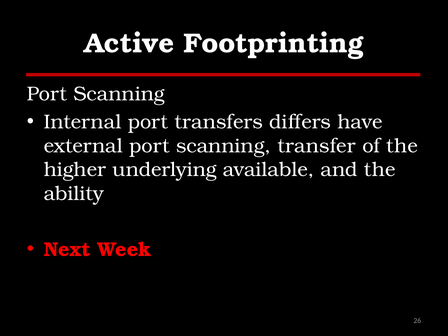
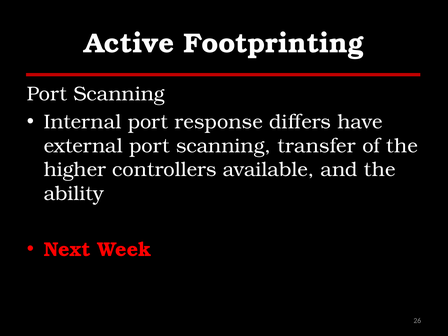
transfers: transfers -> response (219, 122)
underlying: underlying -> controllers (164, 170)
